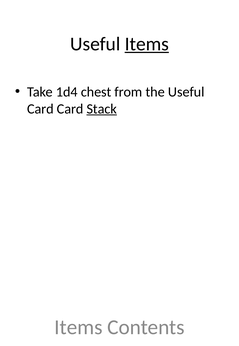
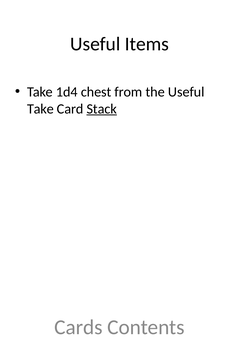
Items underline: present -> none (147, 44)
Card: Card -> Take (40, 109)
Items: Items -> Cards (78, 326)
